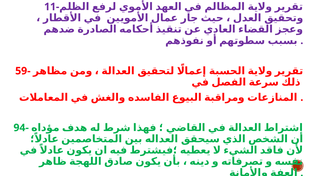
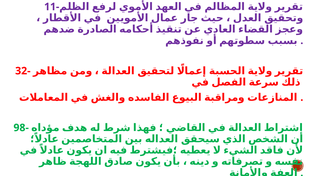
59-: 59- -> 32- (23, 71)
94-: 94- -> 98- (21, 127)
